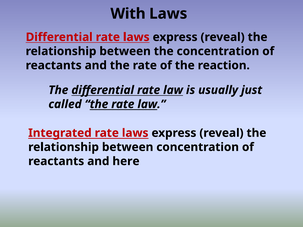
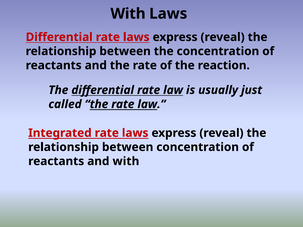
and here: here -> with (126, 161)
